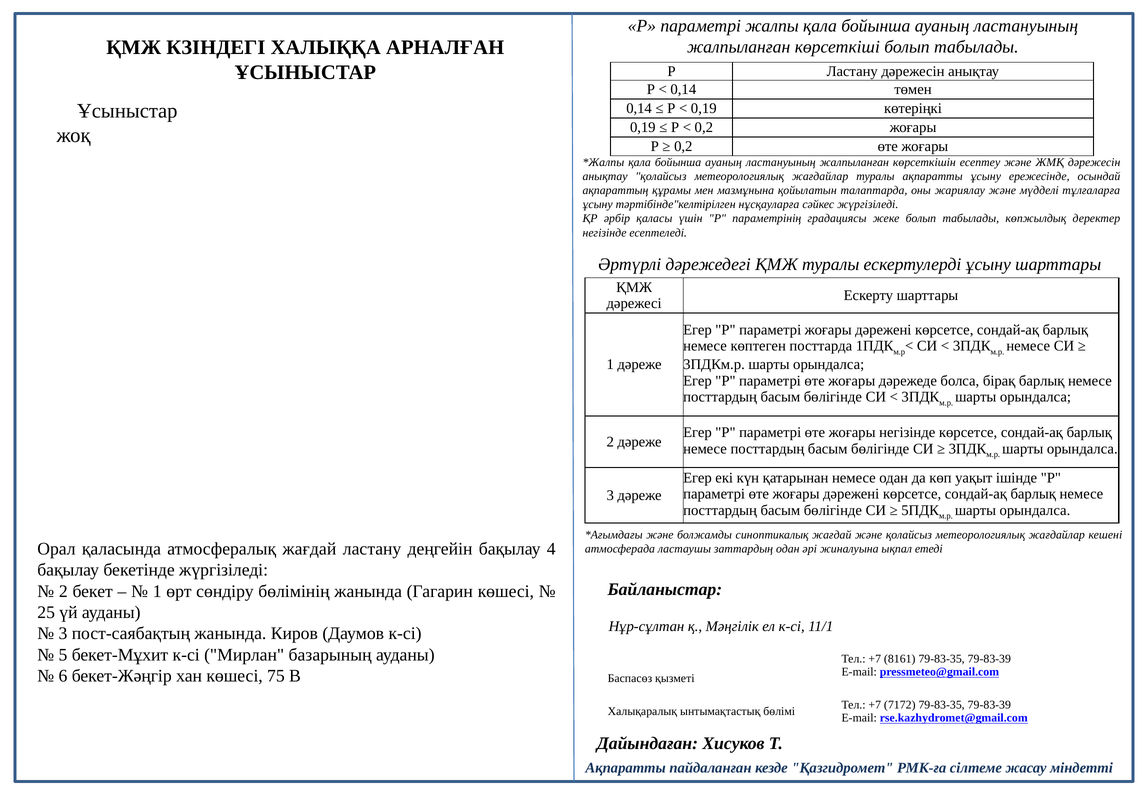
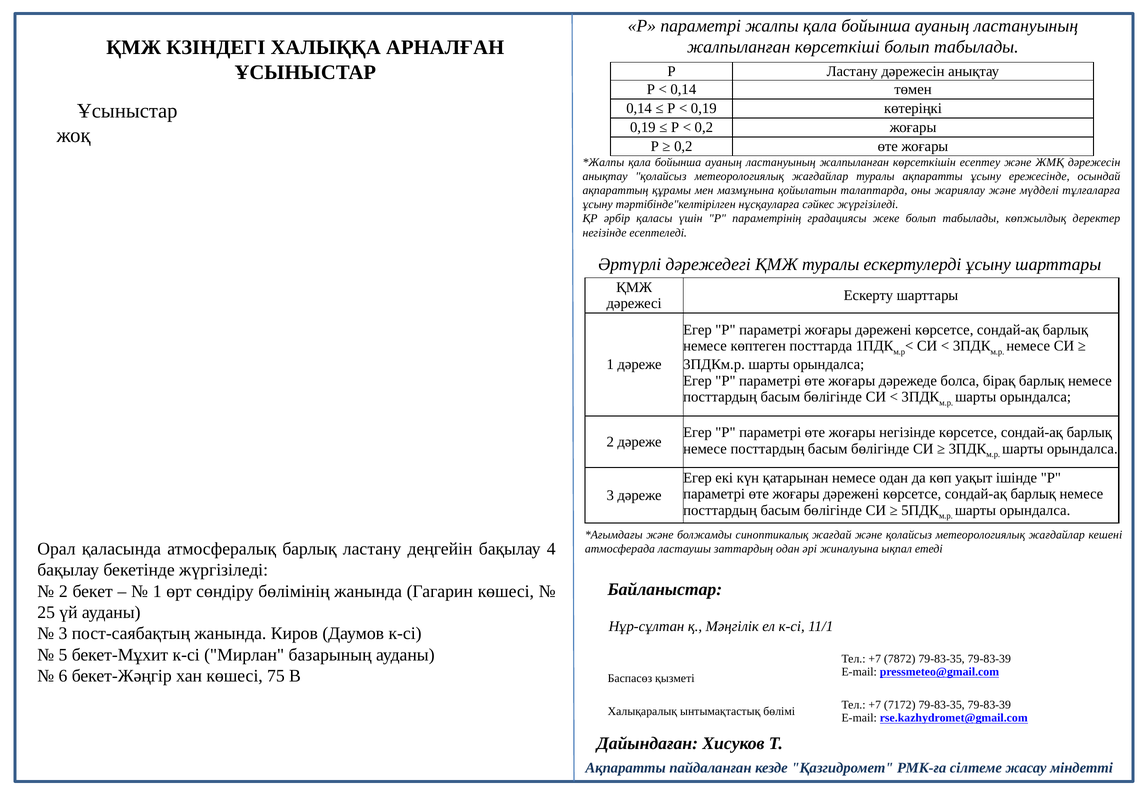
атмосфералық жағдай: жағдай -> барлық (309, 549)
8161: 8161 -> 7872 (900, 659)
